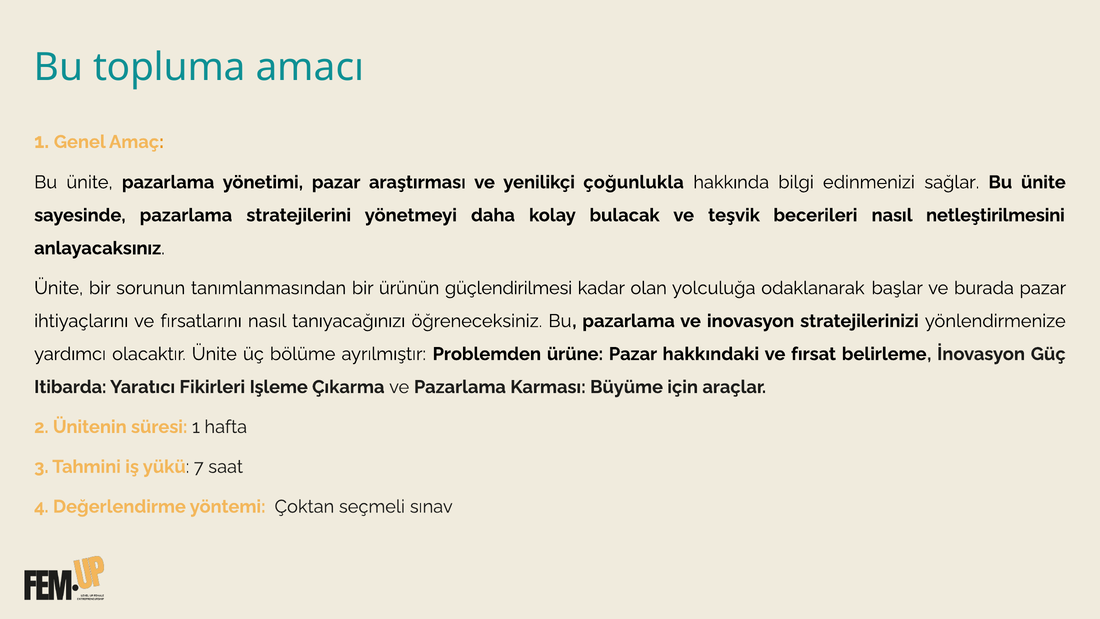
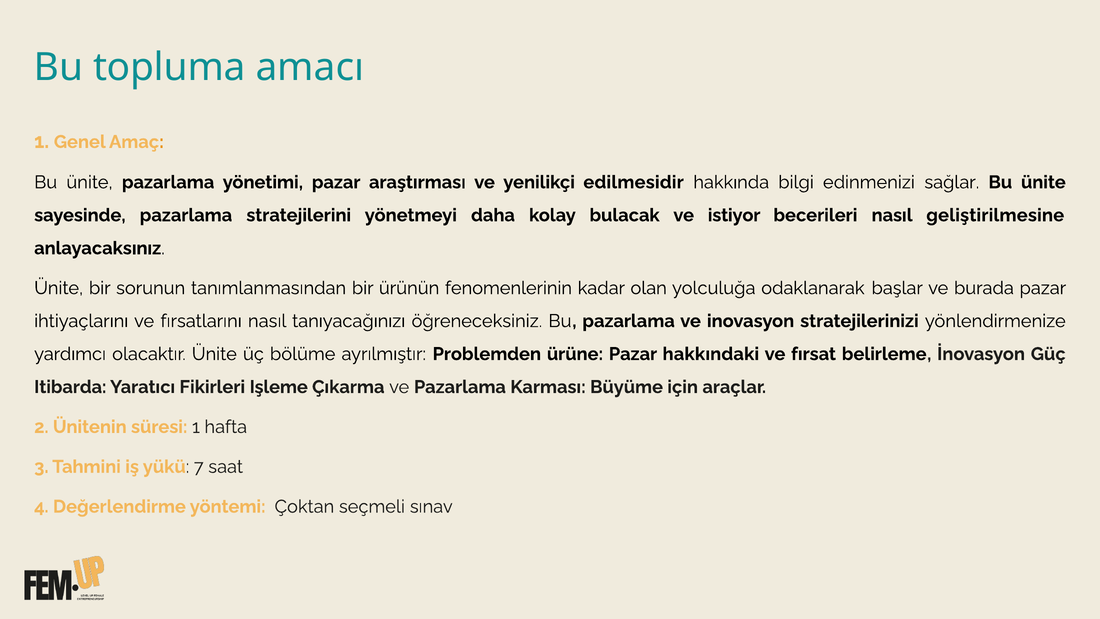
çoğunlukla: çoğunlukla -> edilmesidir (634, 182)
teşvik: teşvik -> istiyor (734, 215)
netleştirilmesini: netleştirilmesini -> geliştirilmesine (995, 215)
güçlendirilmesi: güçlendirilmesi -> fenomenlerinin (508, 288)
